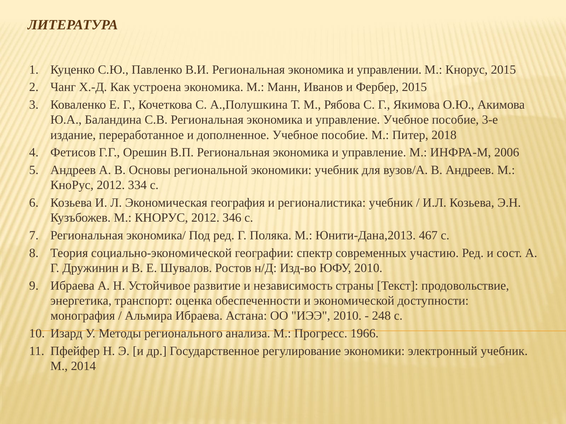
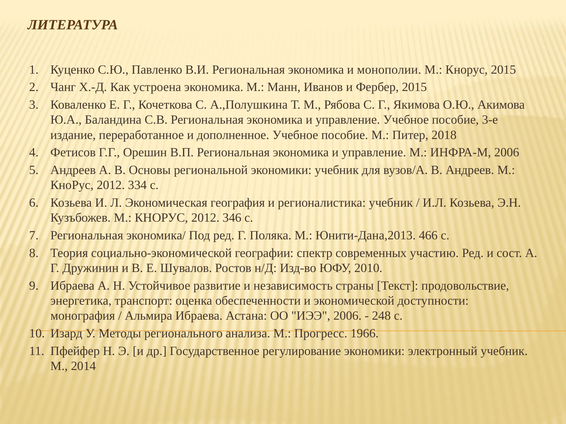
управлении: управлении -> монополии (389, 70)
467: 467 -> 466 (428, 236)
ИЭЭ 2010: 2010 -> 2006 (347, 316)
